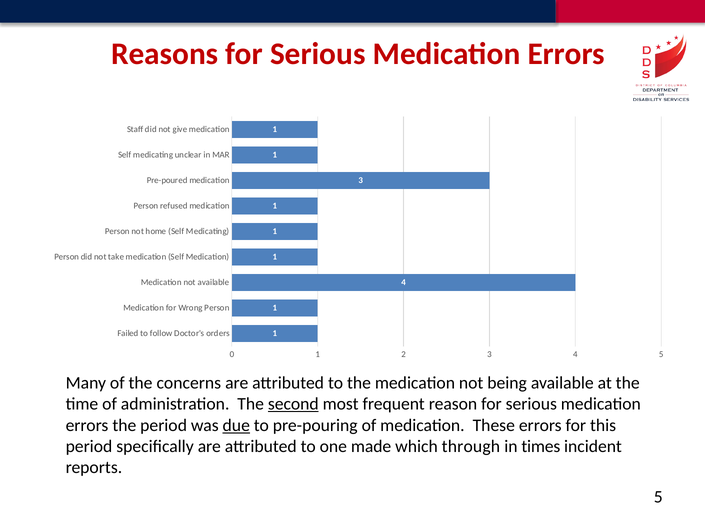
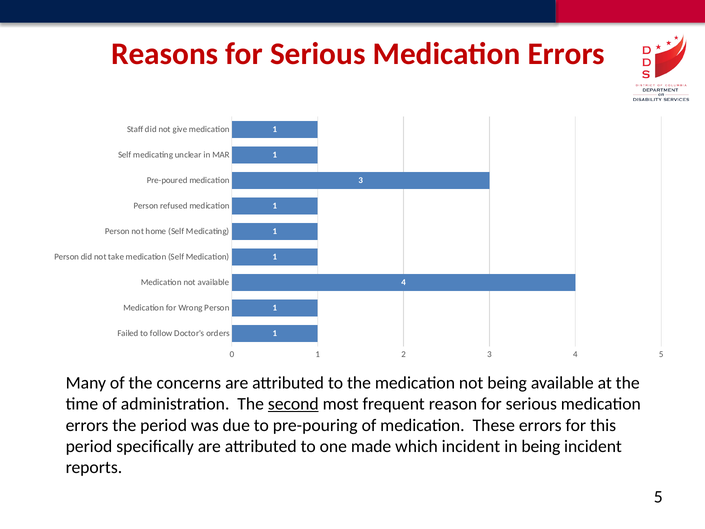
due underline: present -> none (236, 425)
which through: through -> incident (471, 446)
in times: times -> being (541, 446)
